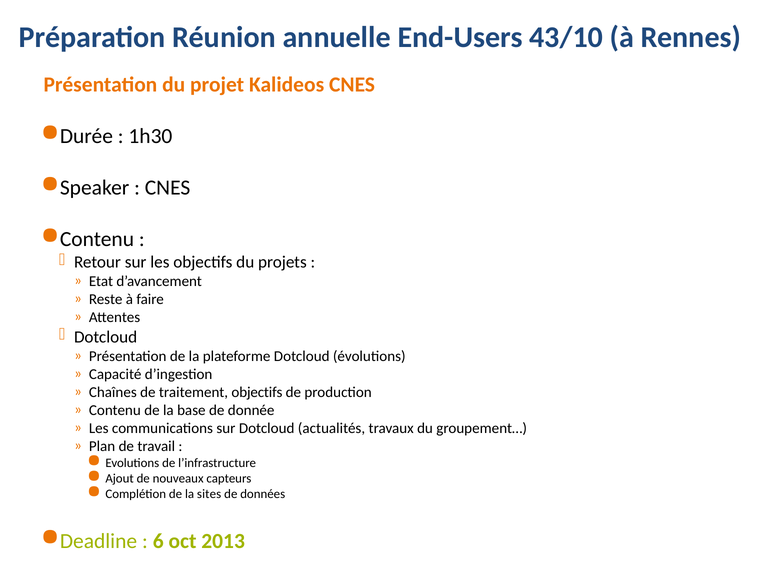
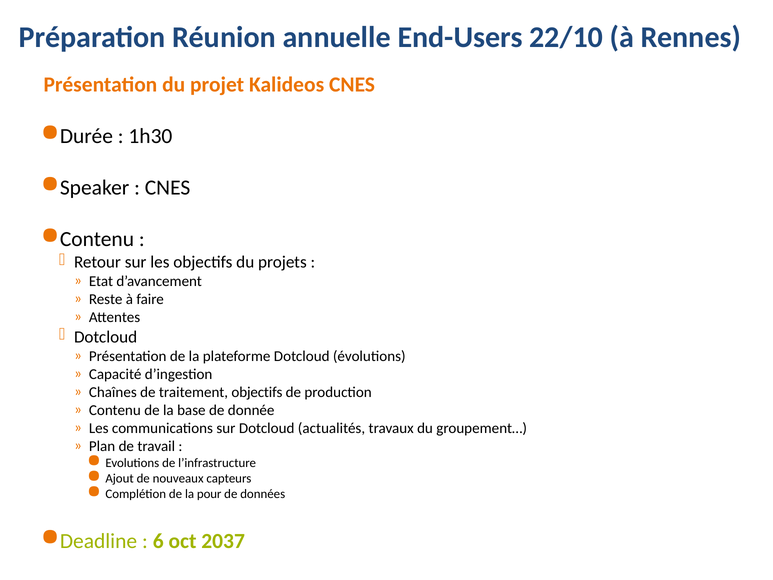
43/10: 43/10 -> 22/10 (566, 37)
sites: sites -> pour (209, 494)
2013: 2013 -> 2037 (223, 541)
